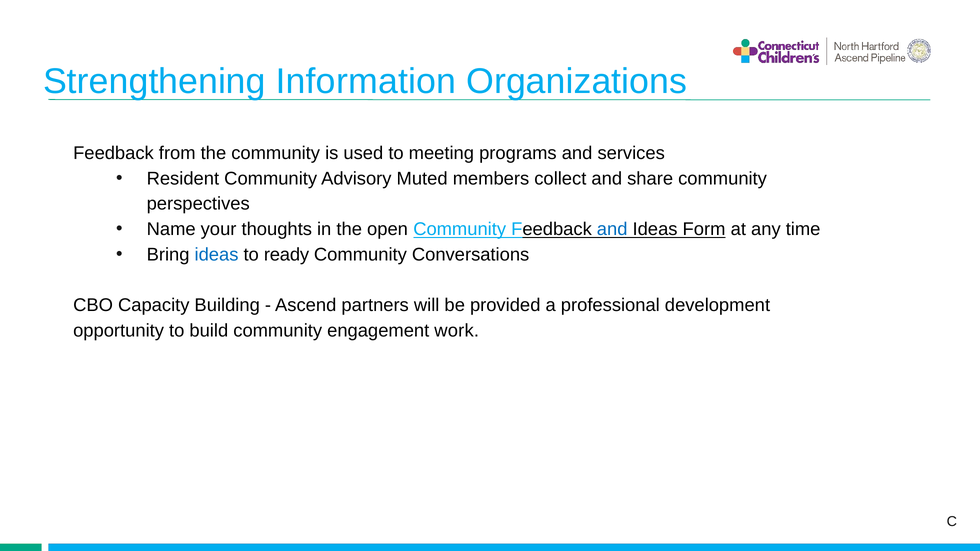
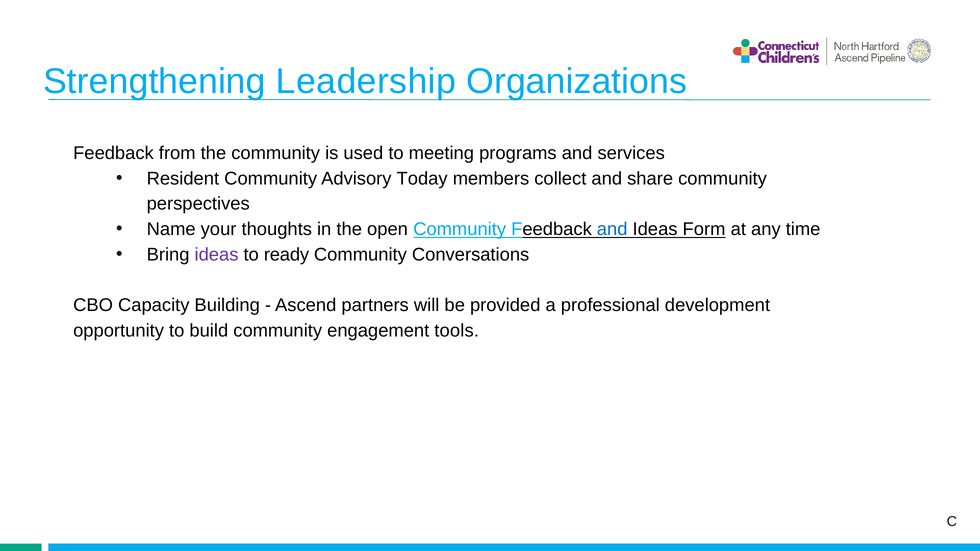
Information: Information -> Leadership (366, 81)
Muted: Muted -> Today (422, 179)
ideas colour: blue -> purple (217, 255)
work: work -> tools (457, 331)
